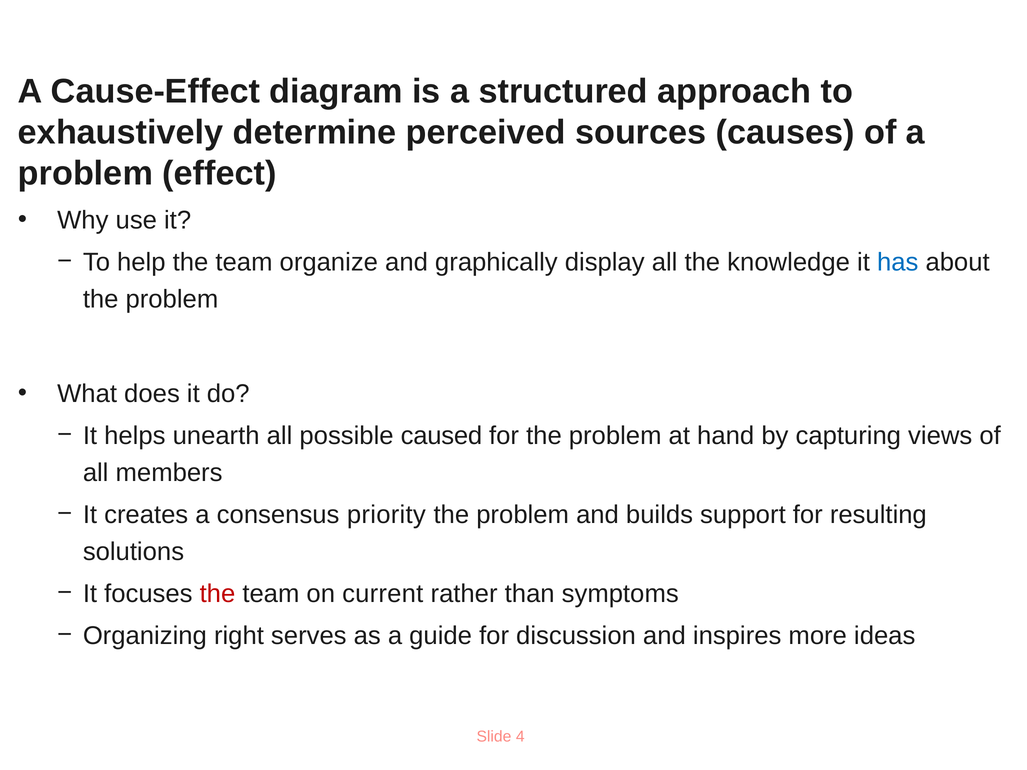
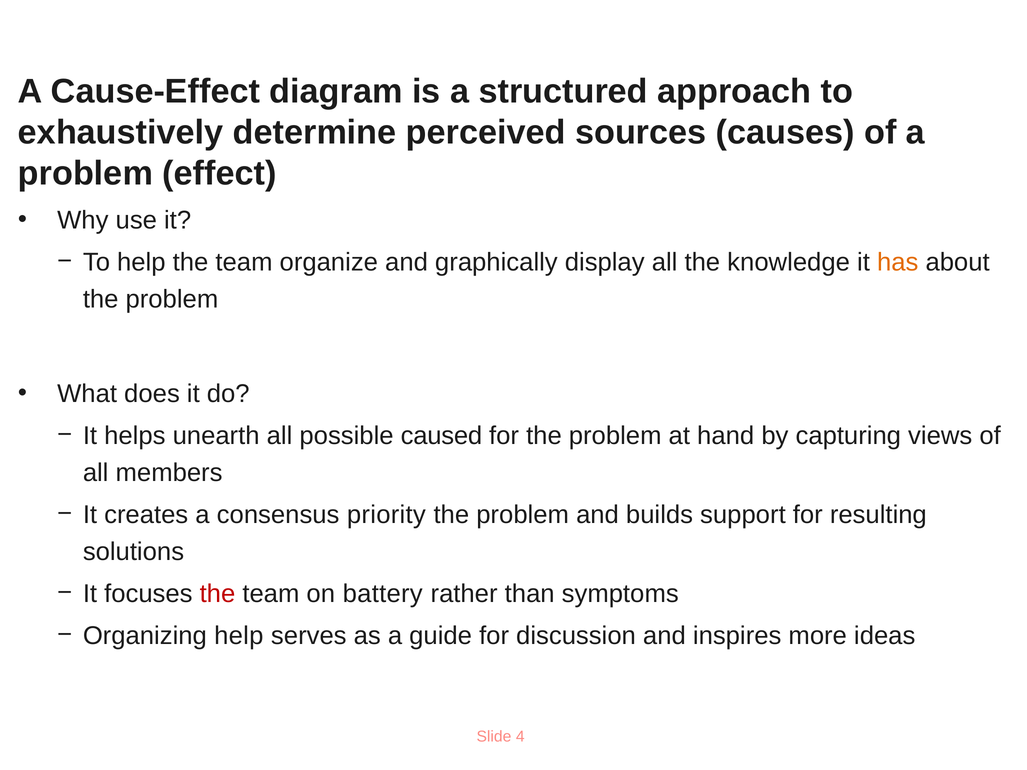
has colour: blue -> orange (898, 262)
current: current -> battery (383, 594)
Organizing right: right -> help (239, 636)
